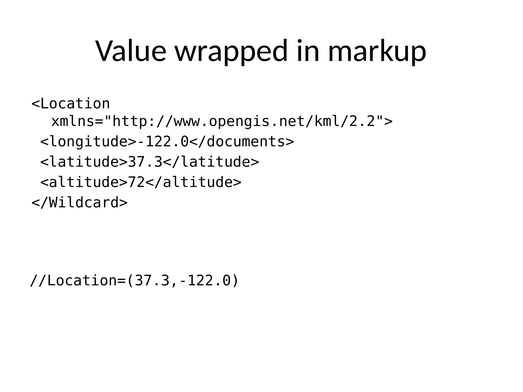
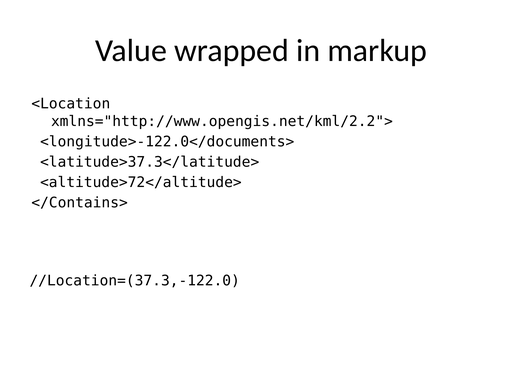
</Wildcard>: </Wildcard> -> </Contains> (80, 203)
